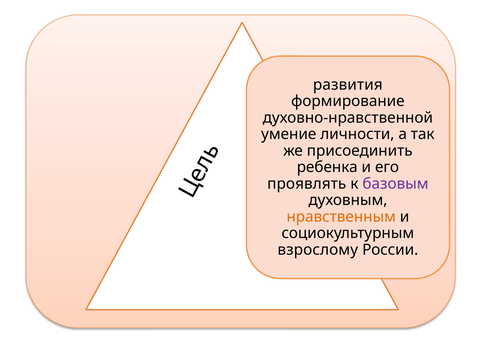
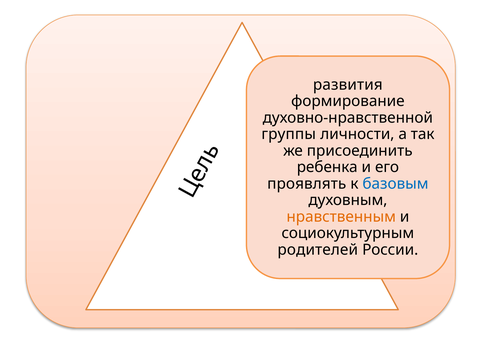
умение: умение -> группы (289, 134)
базовым colour: purple -> blue (395, 183)
взрослому: взрослому -> родителей (318, 249)
